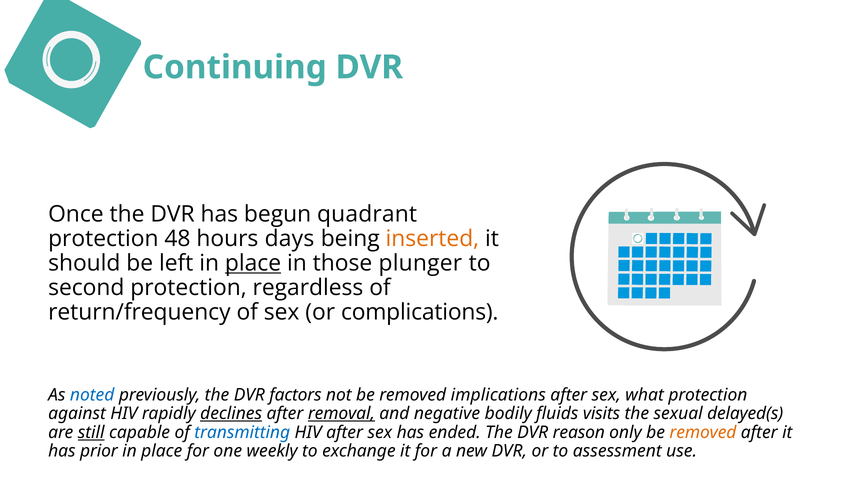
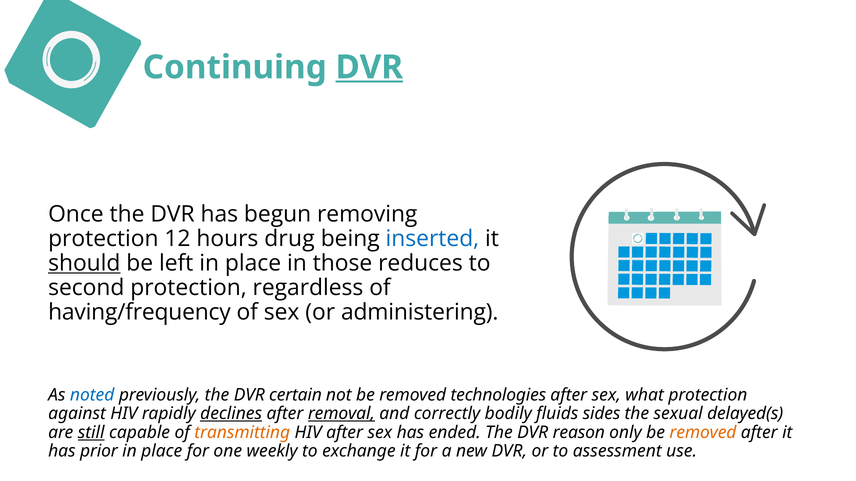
DVR underline: none -> present (369, 67)
quadrant: quadrant -> removing (367, 214)
48: 48 -> 12 (177, 239)
days: days -> drug (289, 239)
inserted colour: orange -> blue (432, 239)
should underline: none -> present (84, 264)
place underline: present -> none (253, 264)
plunger: plunger -> reduces (420, 264)
return/frequency: return/frequency -> having/frequency (139, 313)
complications: complications -> administering (420, 313)
factors: factors -> certain (295, 395)
implications: implications -> technologies (498, 395)
negative: negative -> correctly (447, 414)
visits: visits -> sides (602, 414)
transmitting colour: blue -> orange (242, 433)
